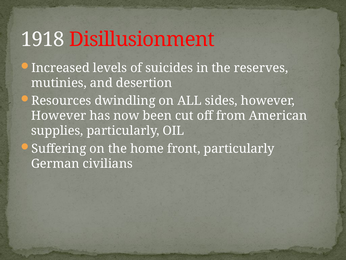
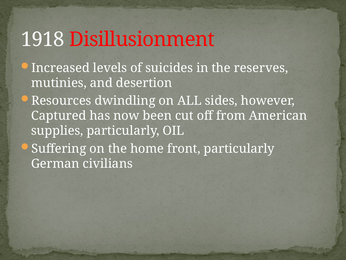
However: However -> Captured (59, 116)
